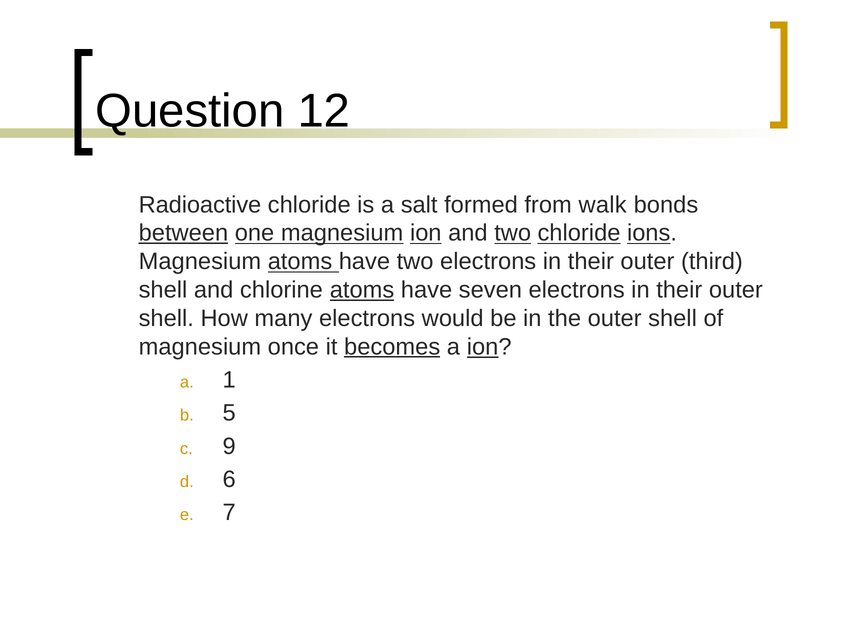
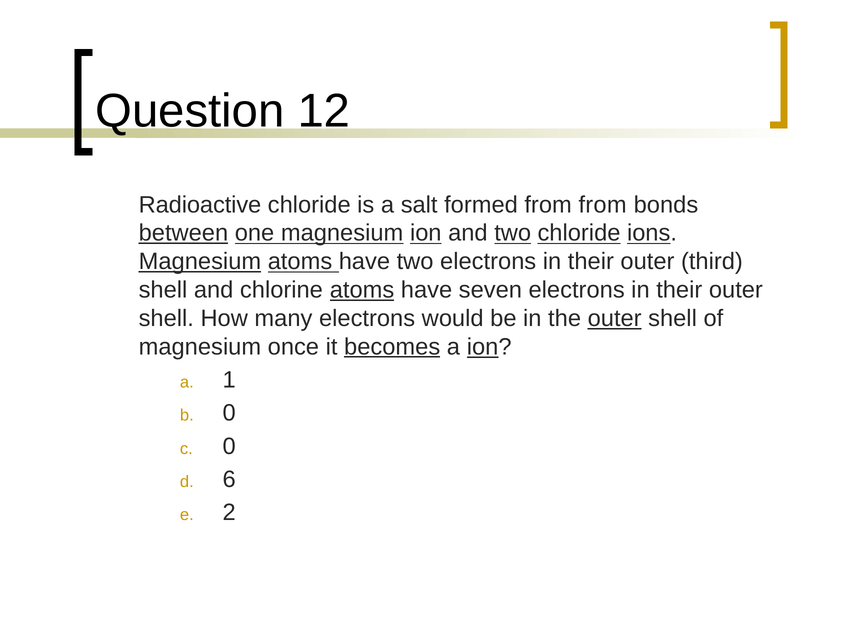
from walk: walk -> from (603, 205)
Magnesium underline: none -> present (200, 262)
outer underline: none -> present (615, 318)
5: 5 -> 0 (229, 413)
9: 9 -> 0 (229, 446)
7: 7 -> 2 (229, 512)
